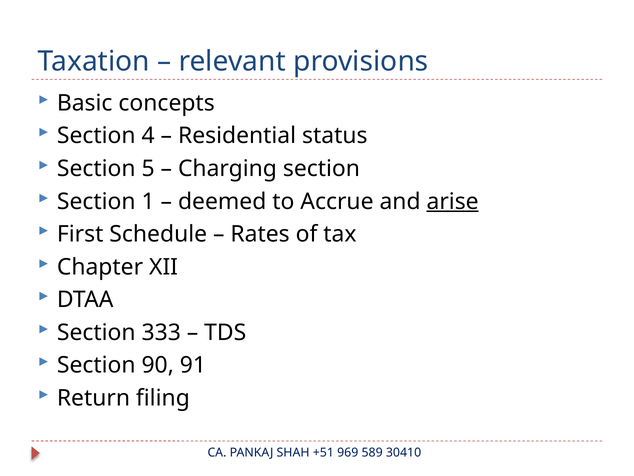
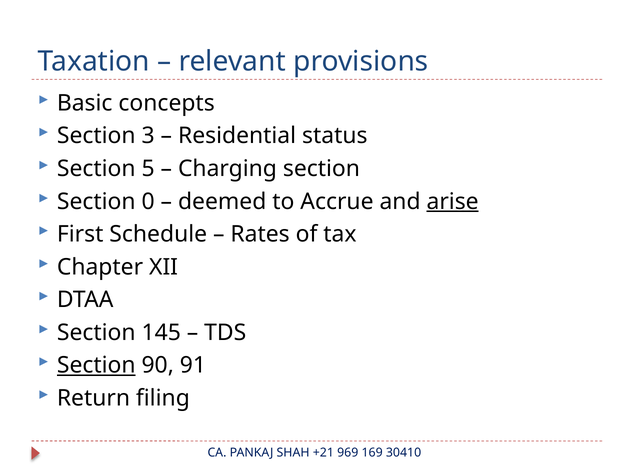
4: 4 -> 3 (148, 136)
1: 1 -> 0 (148, 201)
333: 333 -> 145 (161, 332)
Section underline: none -> present (96, 365)
+51: +51 -> +21 (323, 452)
589: 589 -> 169 (372, 452)
